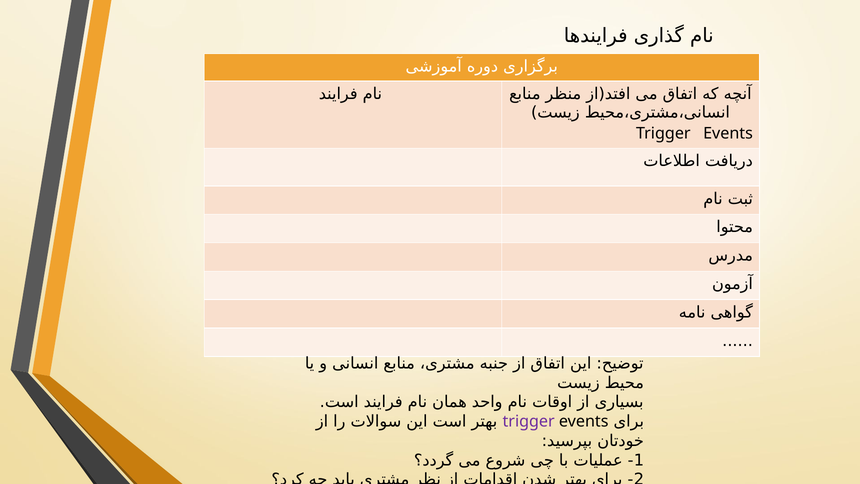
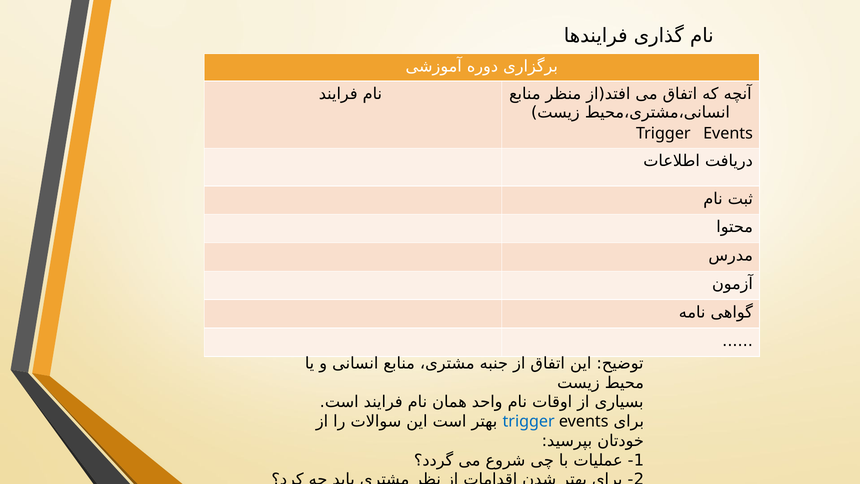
trigger colour: purple -> blue (529, 421)
